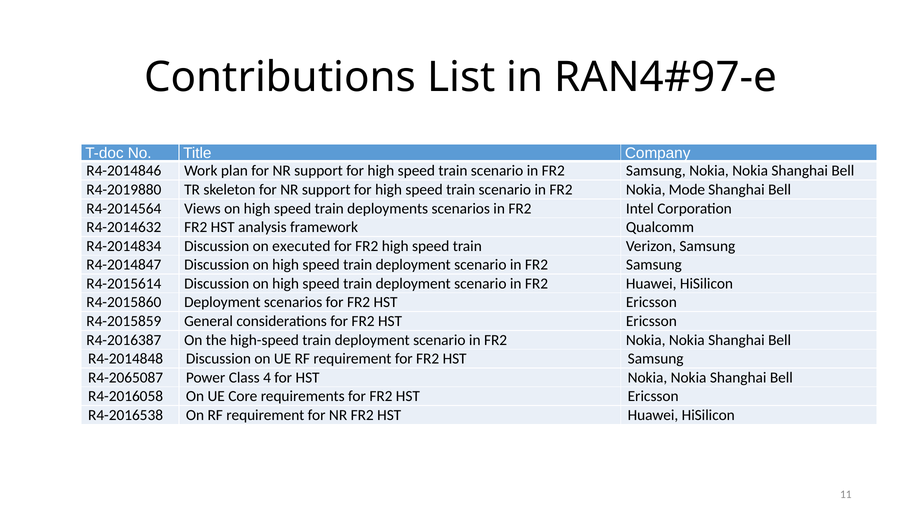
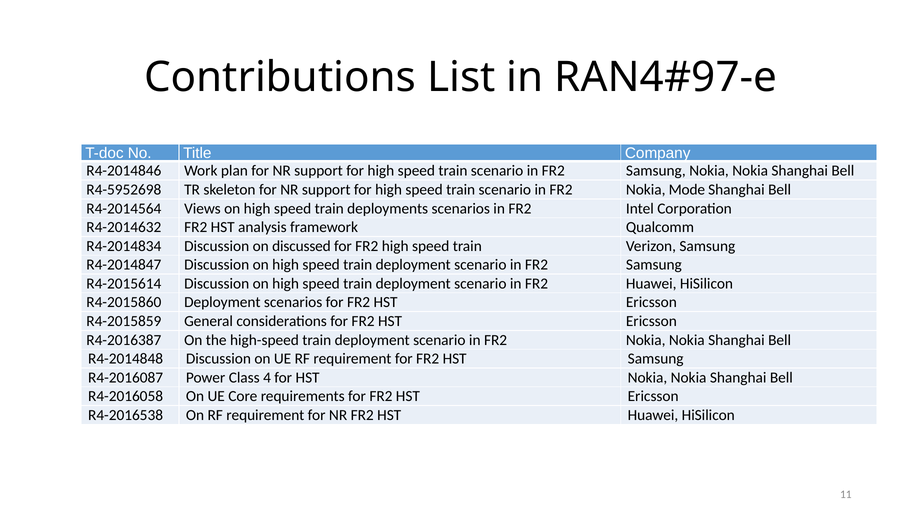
R4-2019880: R4-2019880 -> R4-5952698 (124, 190)
executed: executed -> discussed (301, 246)
R4-2065087: R4-2065087 -> R4-2016087 (126, 378)
